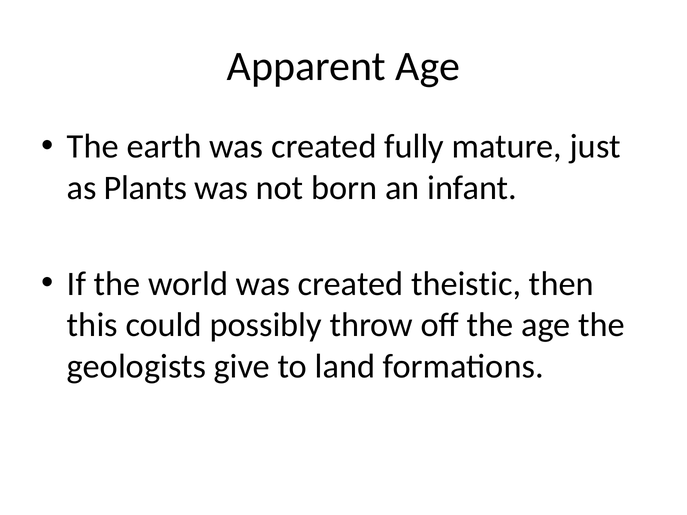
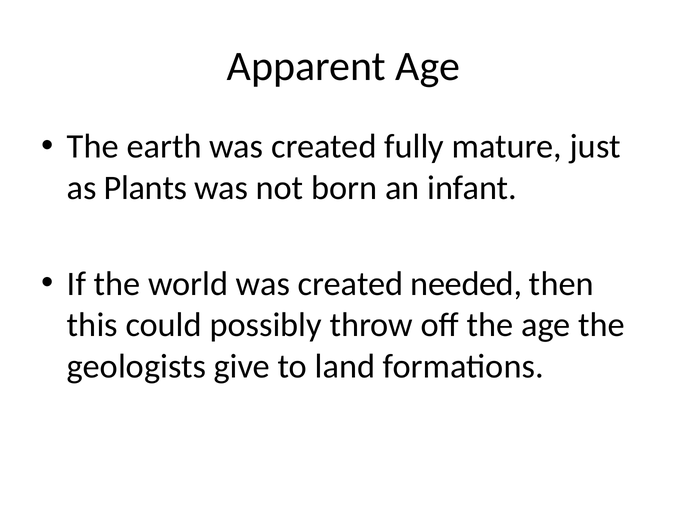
theistic: theistic -> needed (466, 284)
